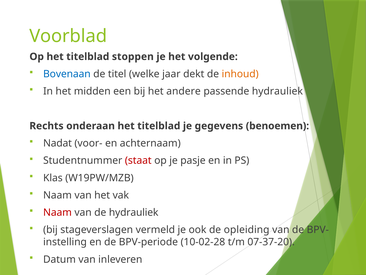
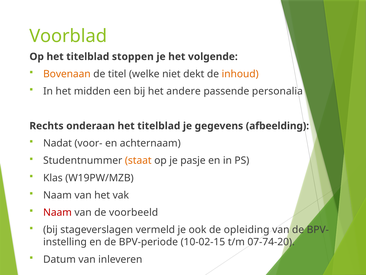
Bovenaan colour: blue -> orange (67, 74)
jaar: jaar -> niet (171, 74)
passende hydrauliek: hydrauliek -> personalia (277, 91)
benoemen: benoemen -> afbeelding (277, 126)
staat colour: red -> orange (138, 160)
de hydrauliek: hydrauliek -> voorbeeld (134, 212)
10-02-28: 10-02-28 -> 10-02-15 (203, 242)
07-37-20: 07-37-20 -> 07-74-20 (271, 242)
